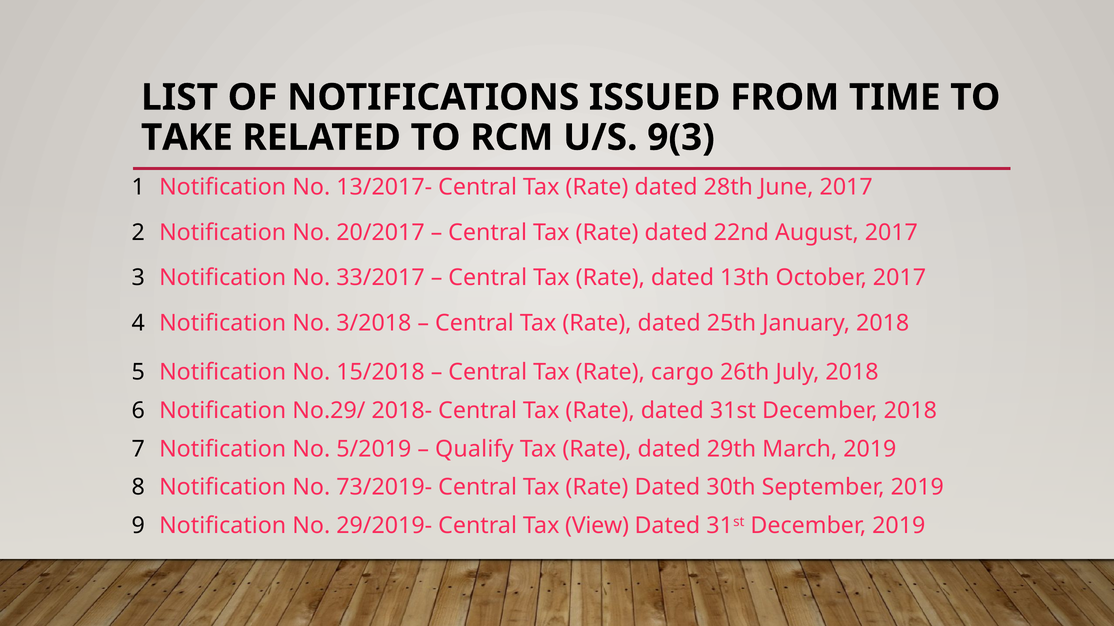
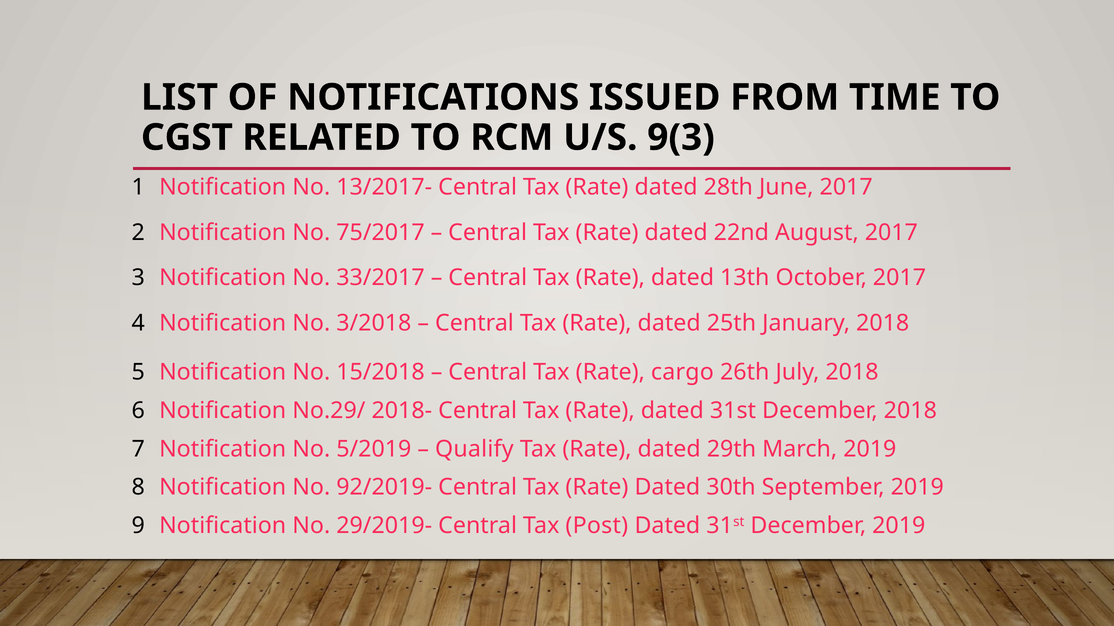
TAKE: TAKE -> CGST (187, 138)
20/2017: 20/2017 -> 75/2017 (380, 233)
73/2019-: 73/2019- -> 92/2019- (384, 488)
View: View -> Post (597, 526)
